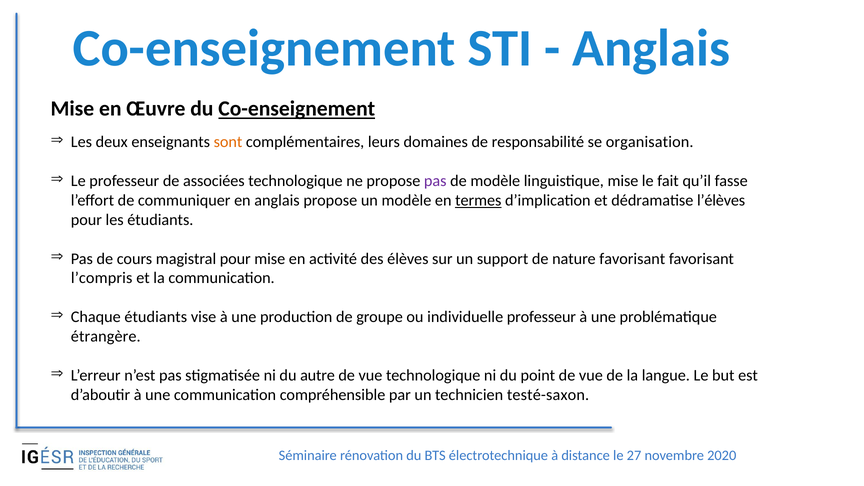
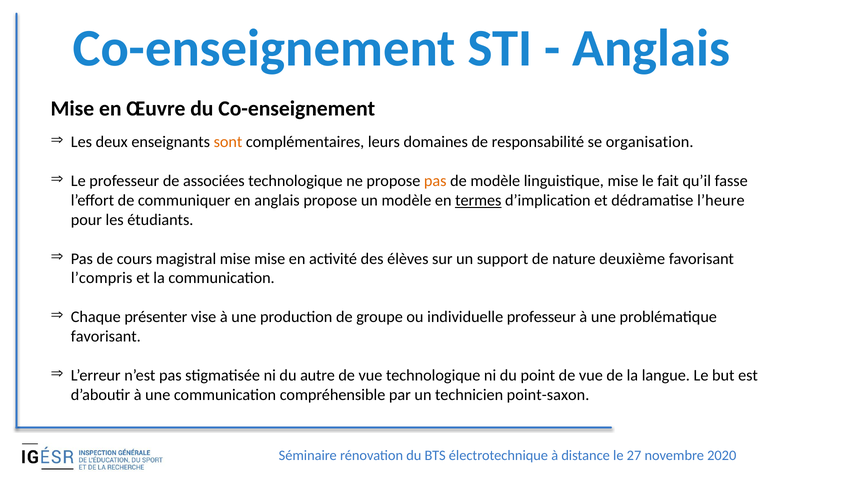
Co-enseignement underline: present -> none (297, 109)
pas colour: purple -> orange (435, 181)
l’élèves: l’élèves -> l’heure (721, 200)
magistral pour: pour -> mise (235, 259)
nature favorisant: favorisant -> deuxième (632, 259)
Chaque étudiants: étudiants -> présenter (156, 317)
étrangère: étrangère -> favorisant (106, 336)
testé-saxon: testé-saxon -> point-saxon (548, 395)
